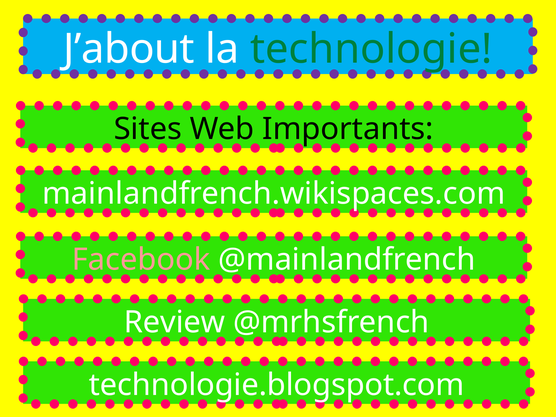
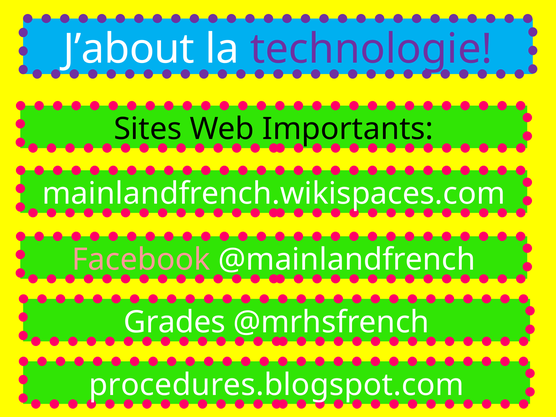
technologie colour: green -> purple (371, 49)
Review: Review -> Grades (175, 322)
technologie.blogspot.com: technologie.blogspot.com -> procedures.blogspot.com (277, 385)
